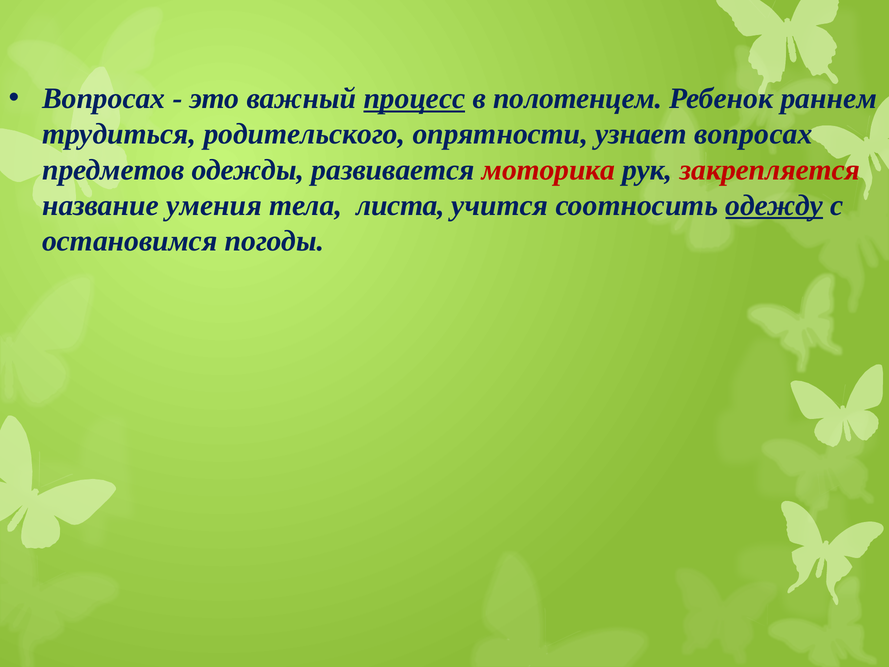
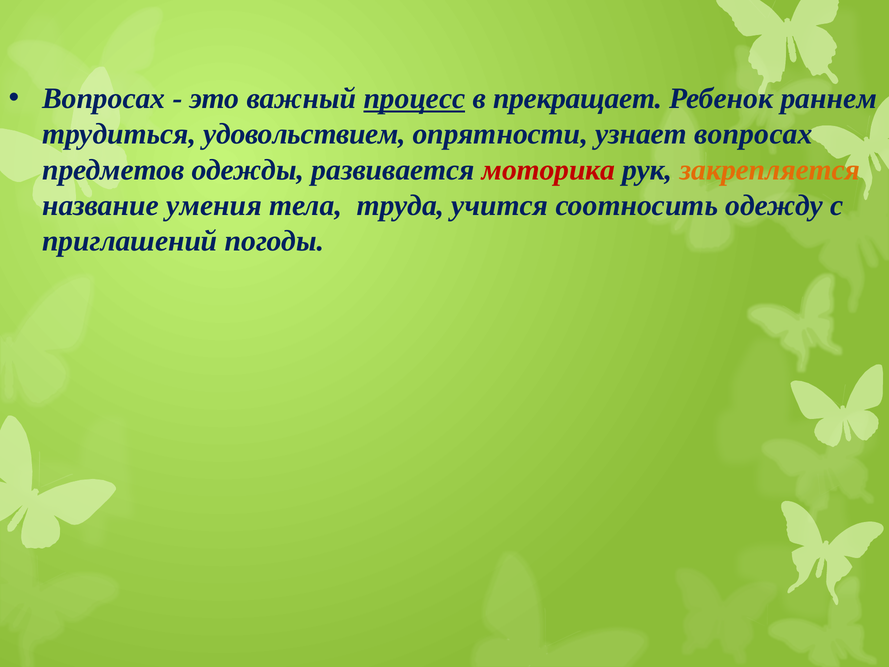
полотенцем: полотенцем -> прекращает (578, 99)
родительского: родительского -> удовольствием (304, 134)
закрепляется colour: red -> orange (770, 170)
листа: листа -> труда (400, 205)
одежду underline: present -> none (774, 205)
остановимся: остановимся -> приглашений (130, 241)
